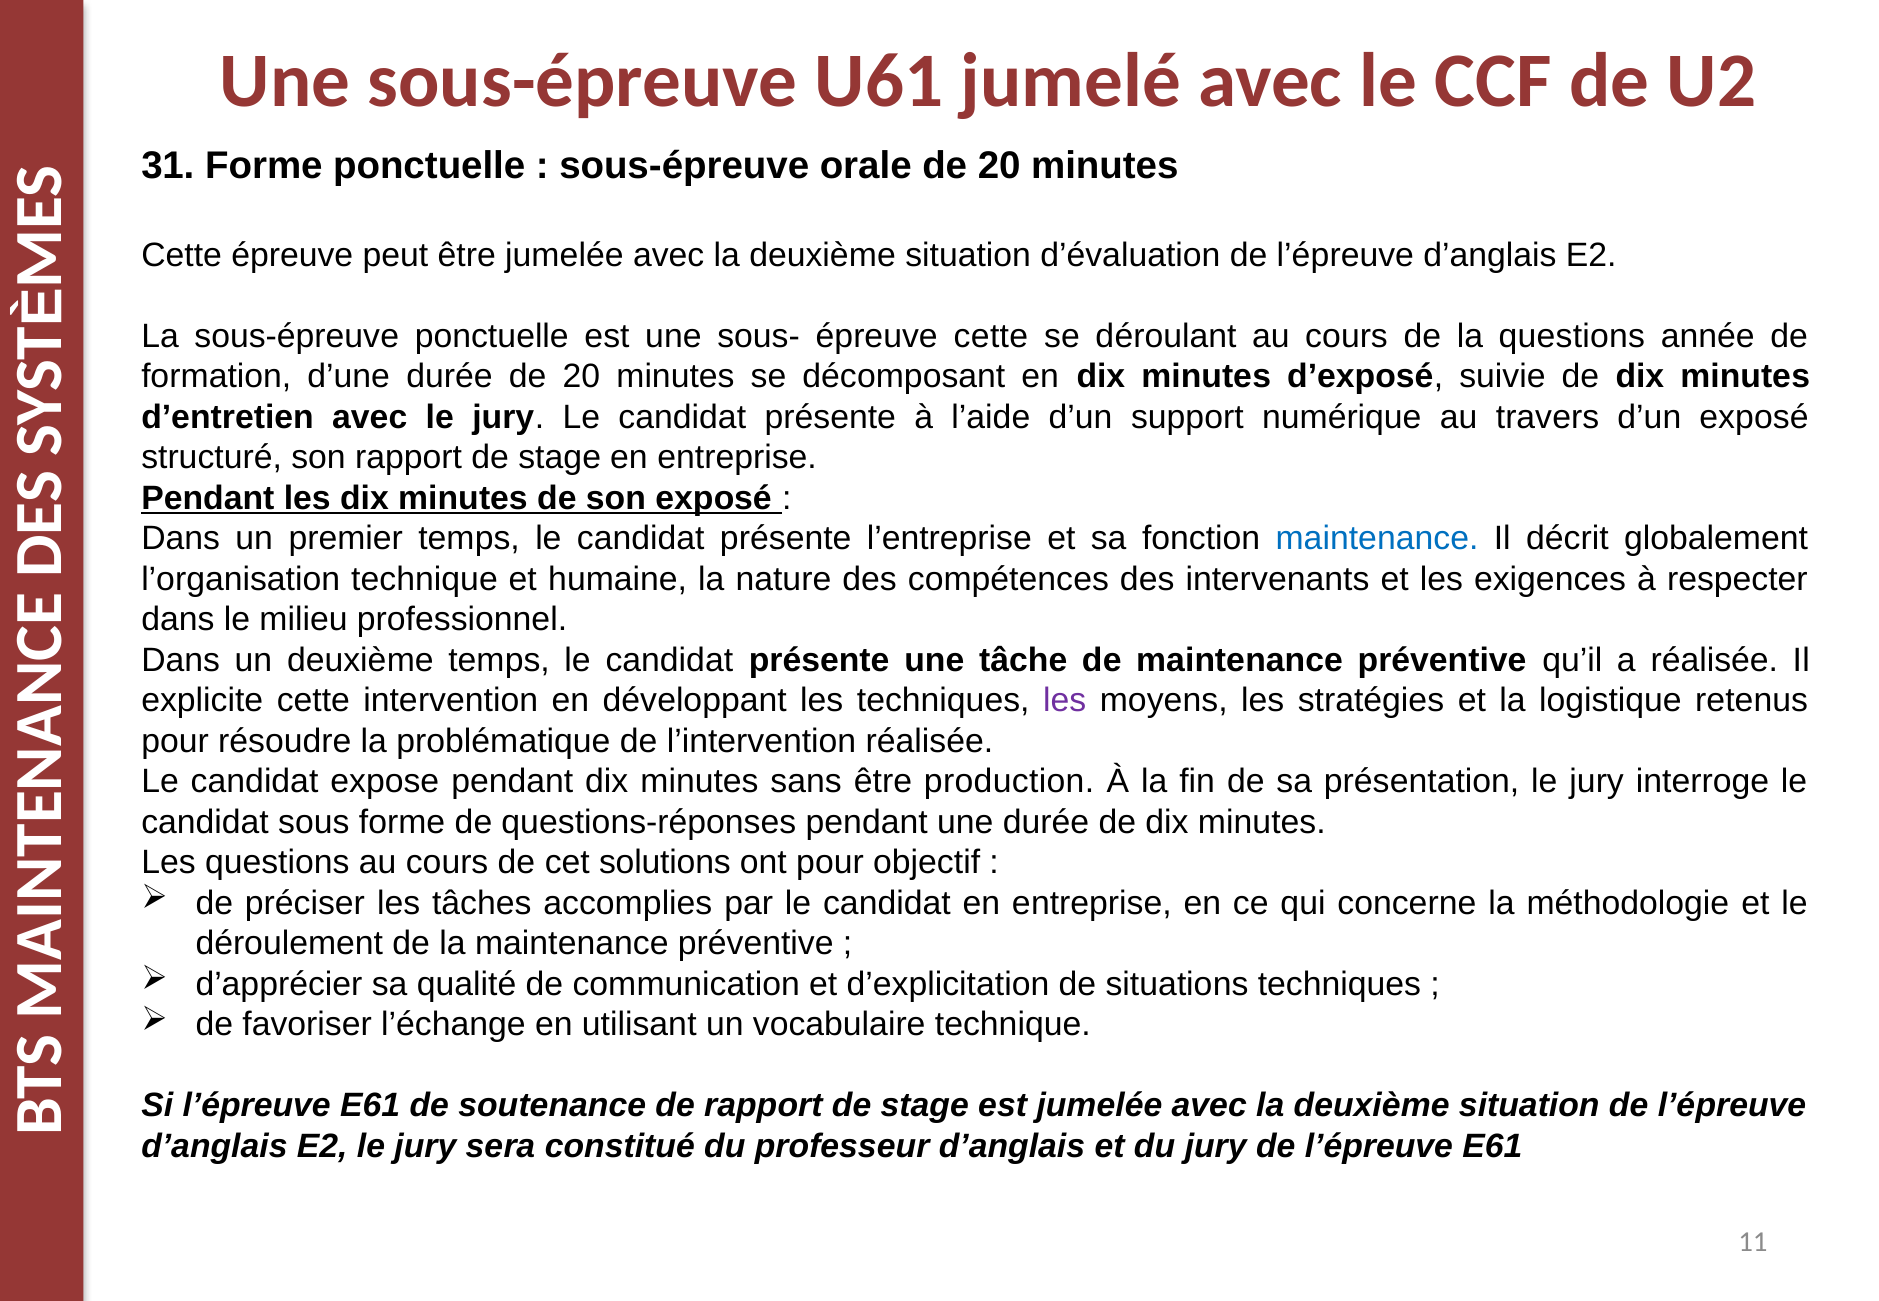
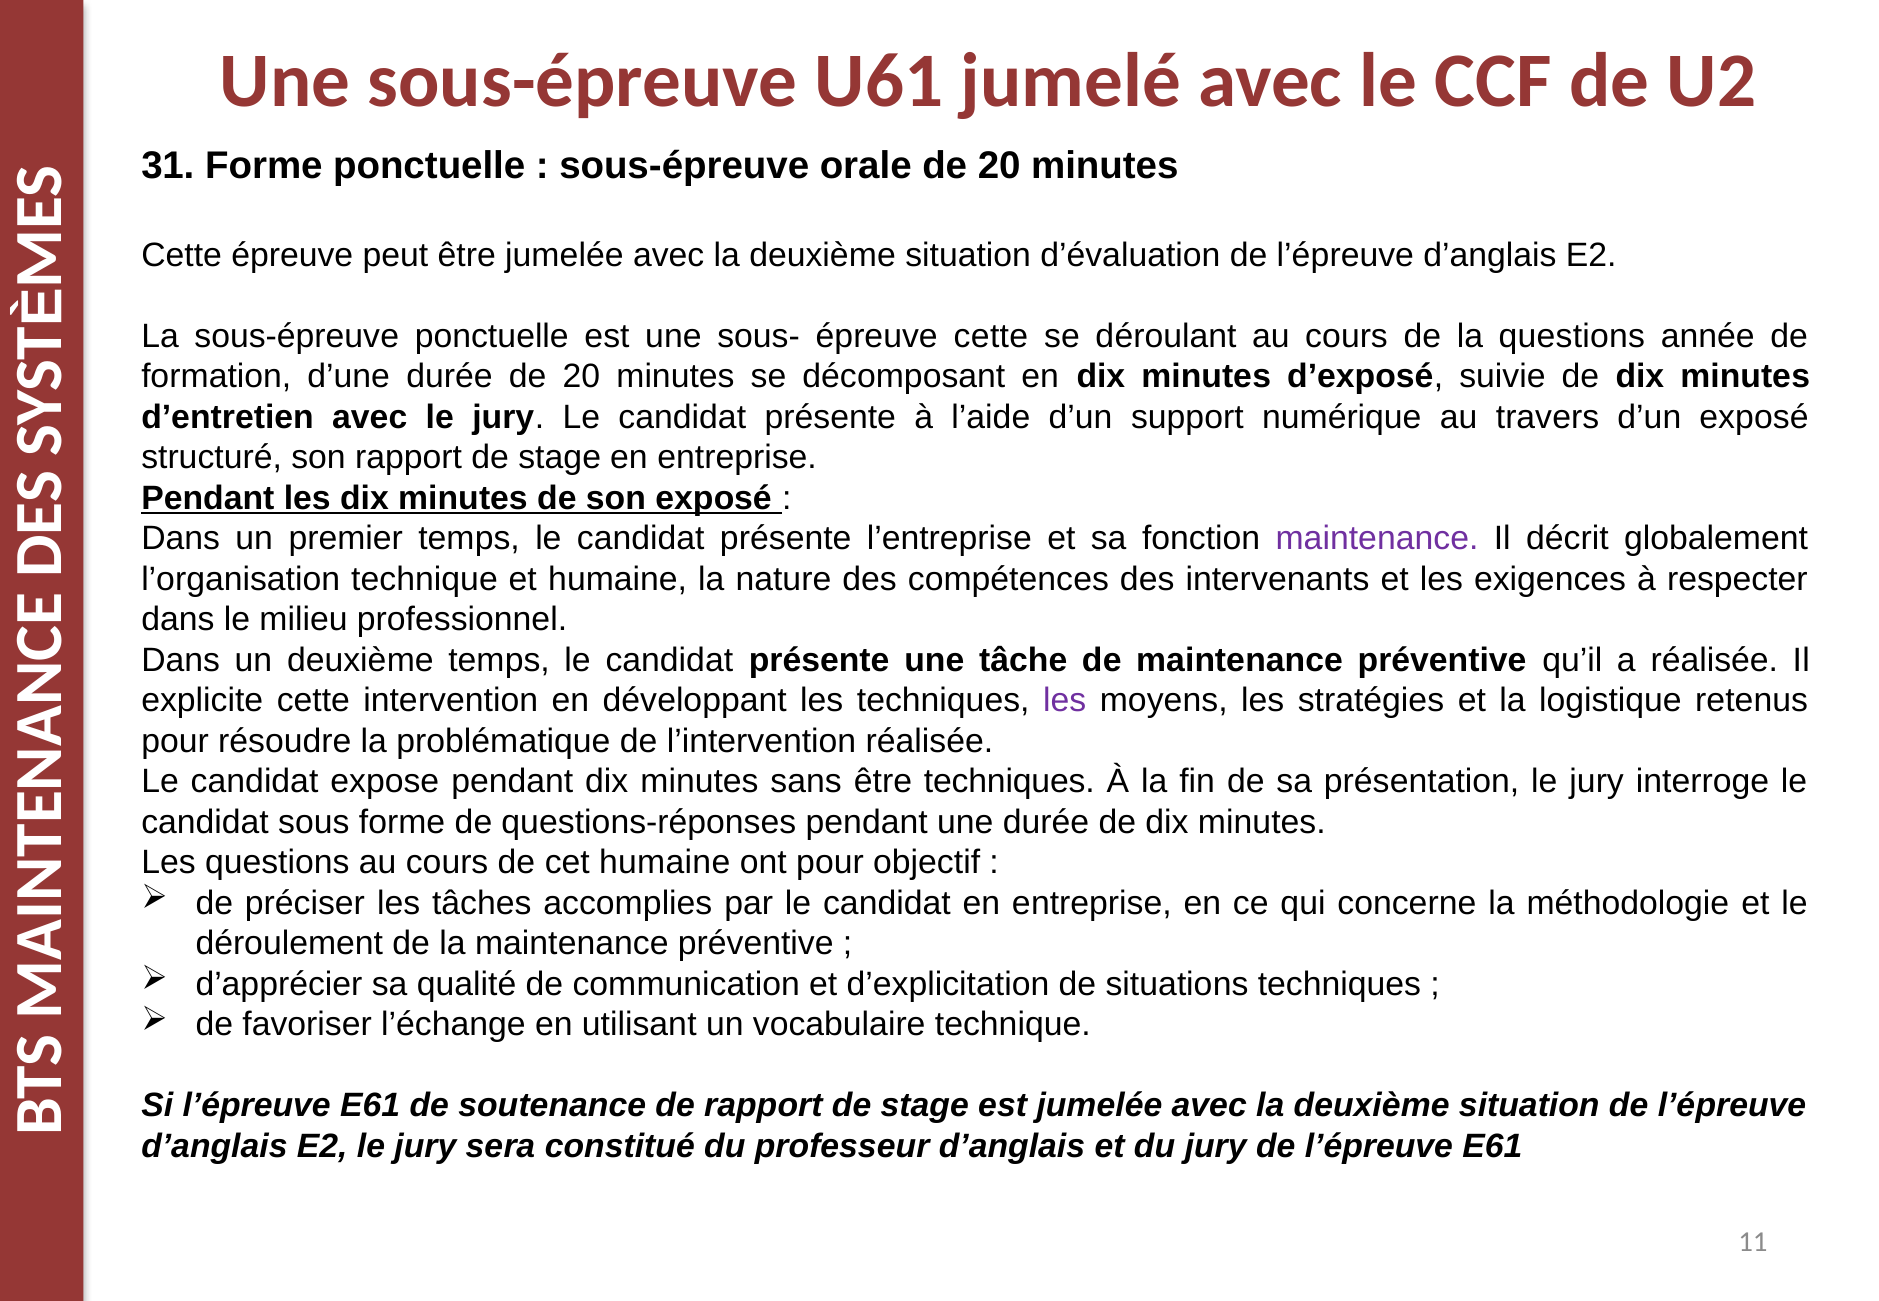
maintenance colour: blue -> purple (1377, 538)
être production: production -> techniques (1009, 781)
cet solutions: solutions -> humaine (665, 862)
